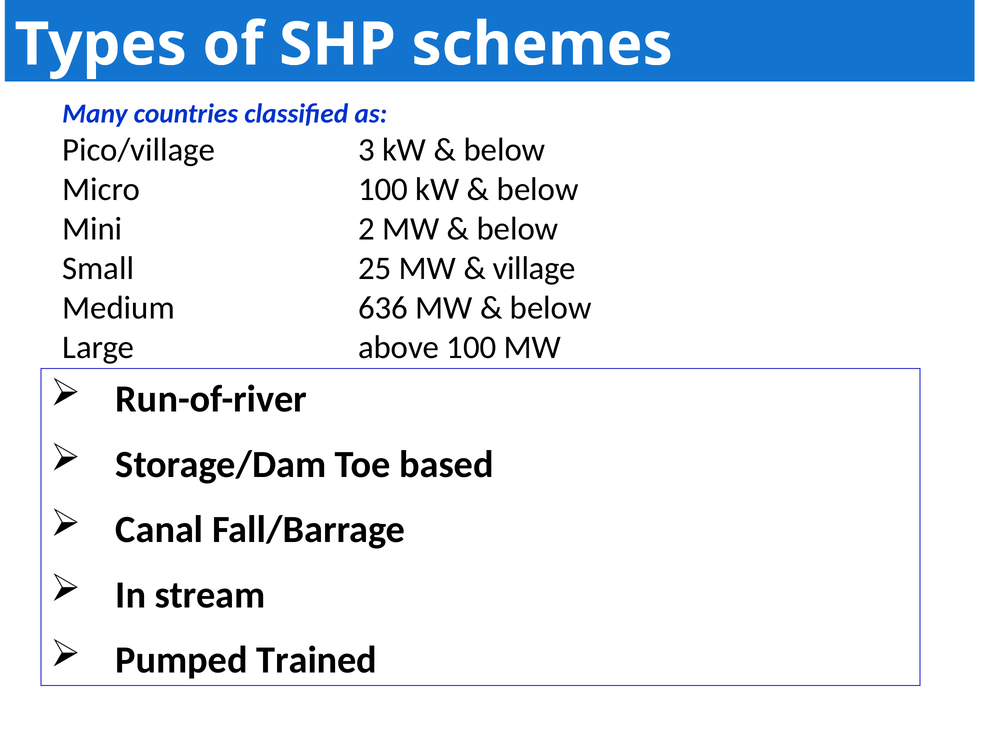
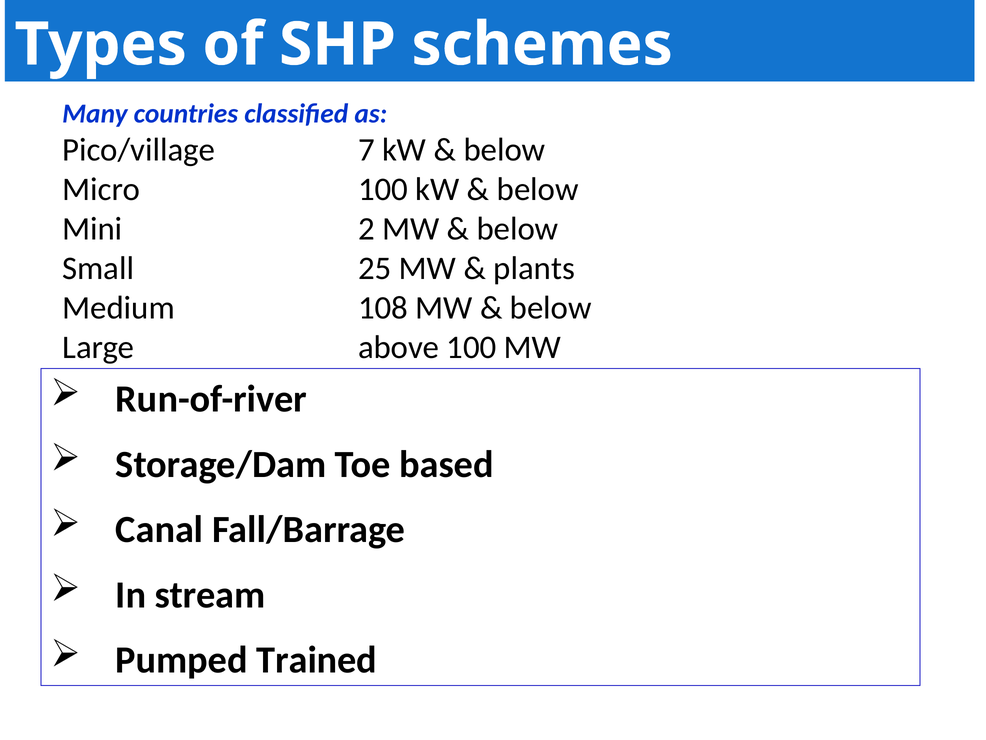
3: 3 -> 7 (366, 150)
village: village -> plants (534, 268)
636: 636 -> 108 (383, 308)
